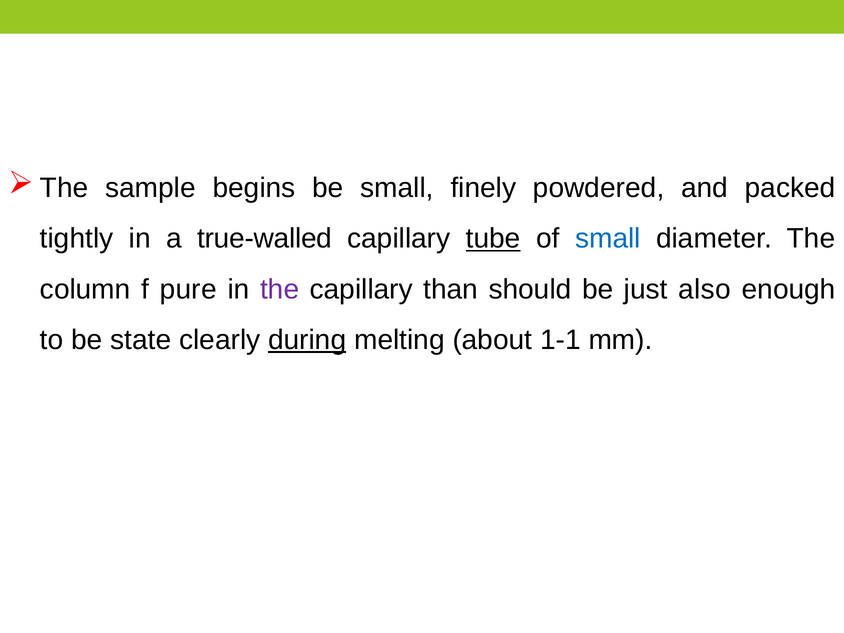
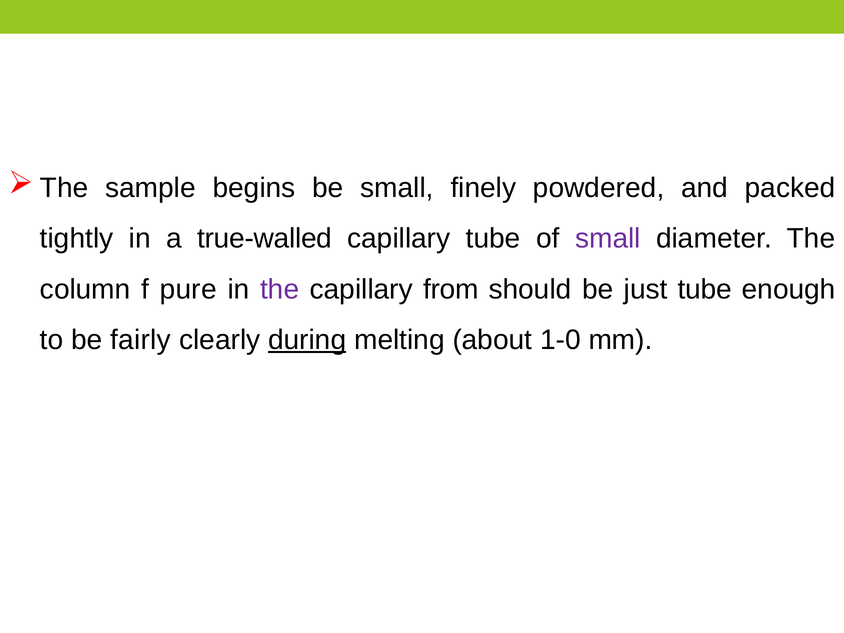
tube underline: present -> none (493, 239)
small colour: blue -> purple (608, 239)
than: than -> from (451, 289)
just also: also -> tube (705, 289)
state: state -> fairly (141, 340)
1-1: 1-1 -> 1-0 (560, 340)
